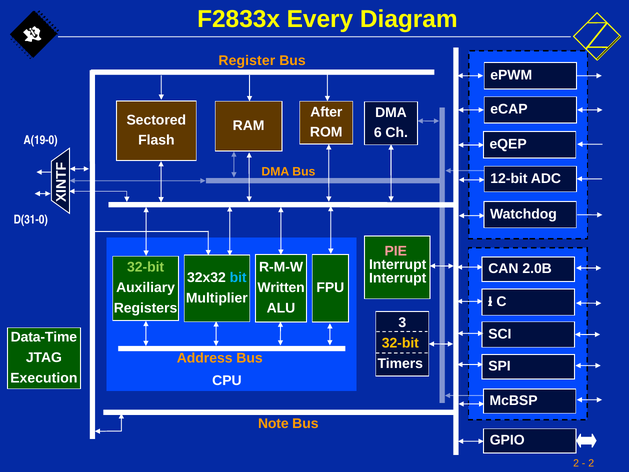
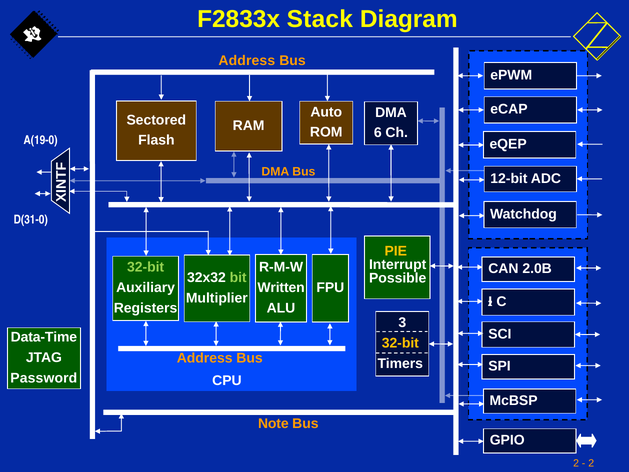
Every: Every -> Stack (320, 19)
Register: Register -> Address (247, 60)
After: After -> Auto (326, 112)
PIE colour: pink -> yellow (396, 251)
bit colour: light blue -> light green (238, 277)
Interrupt: Interrupt -> Possible (398, 278)
Execution: Execution -> Password (44, 378)
